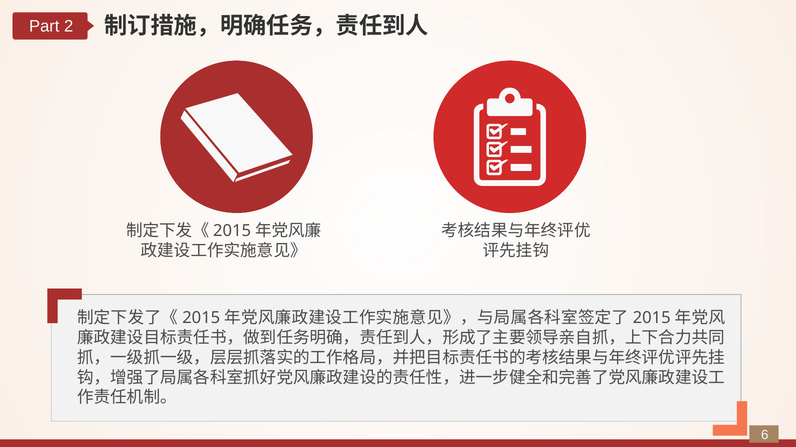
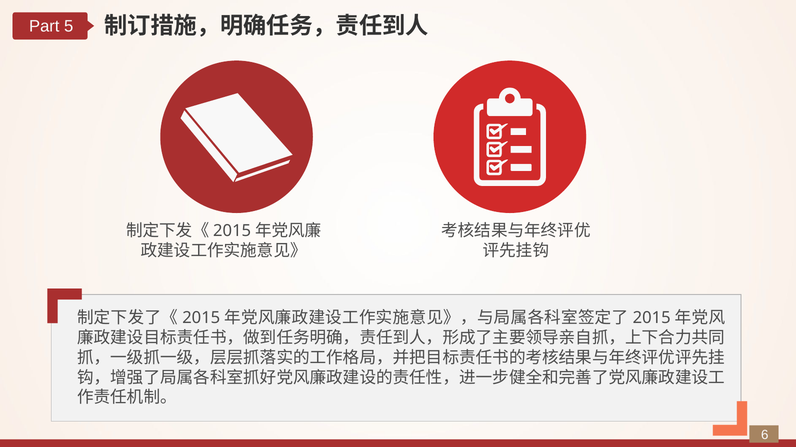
2: 2 -> 5 (69, 26)
